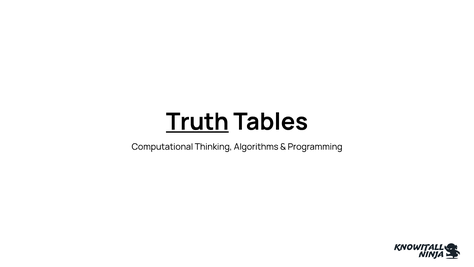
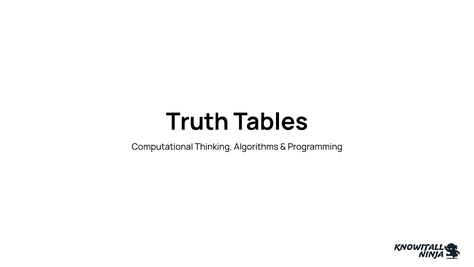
Truth underline: present -> none (197, 122)
